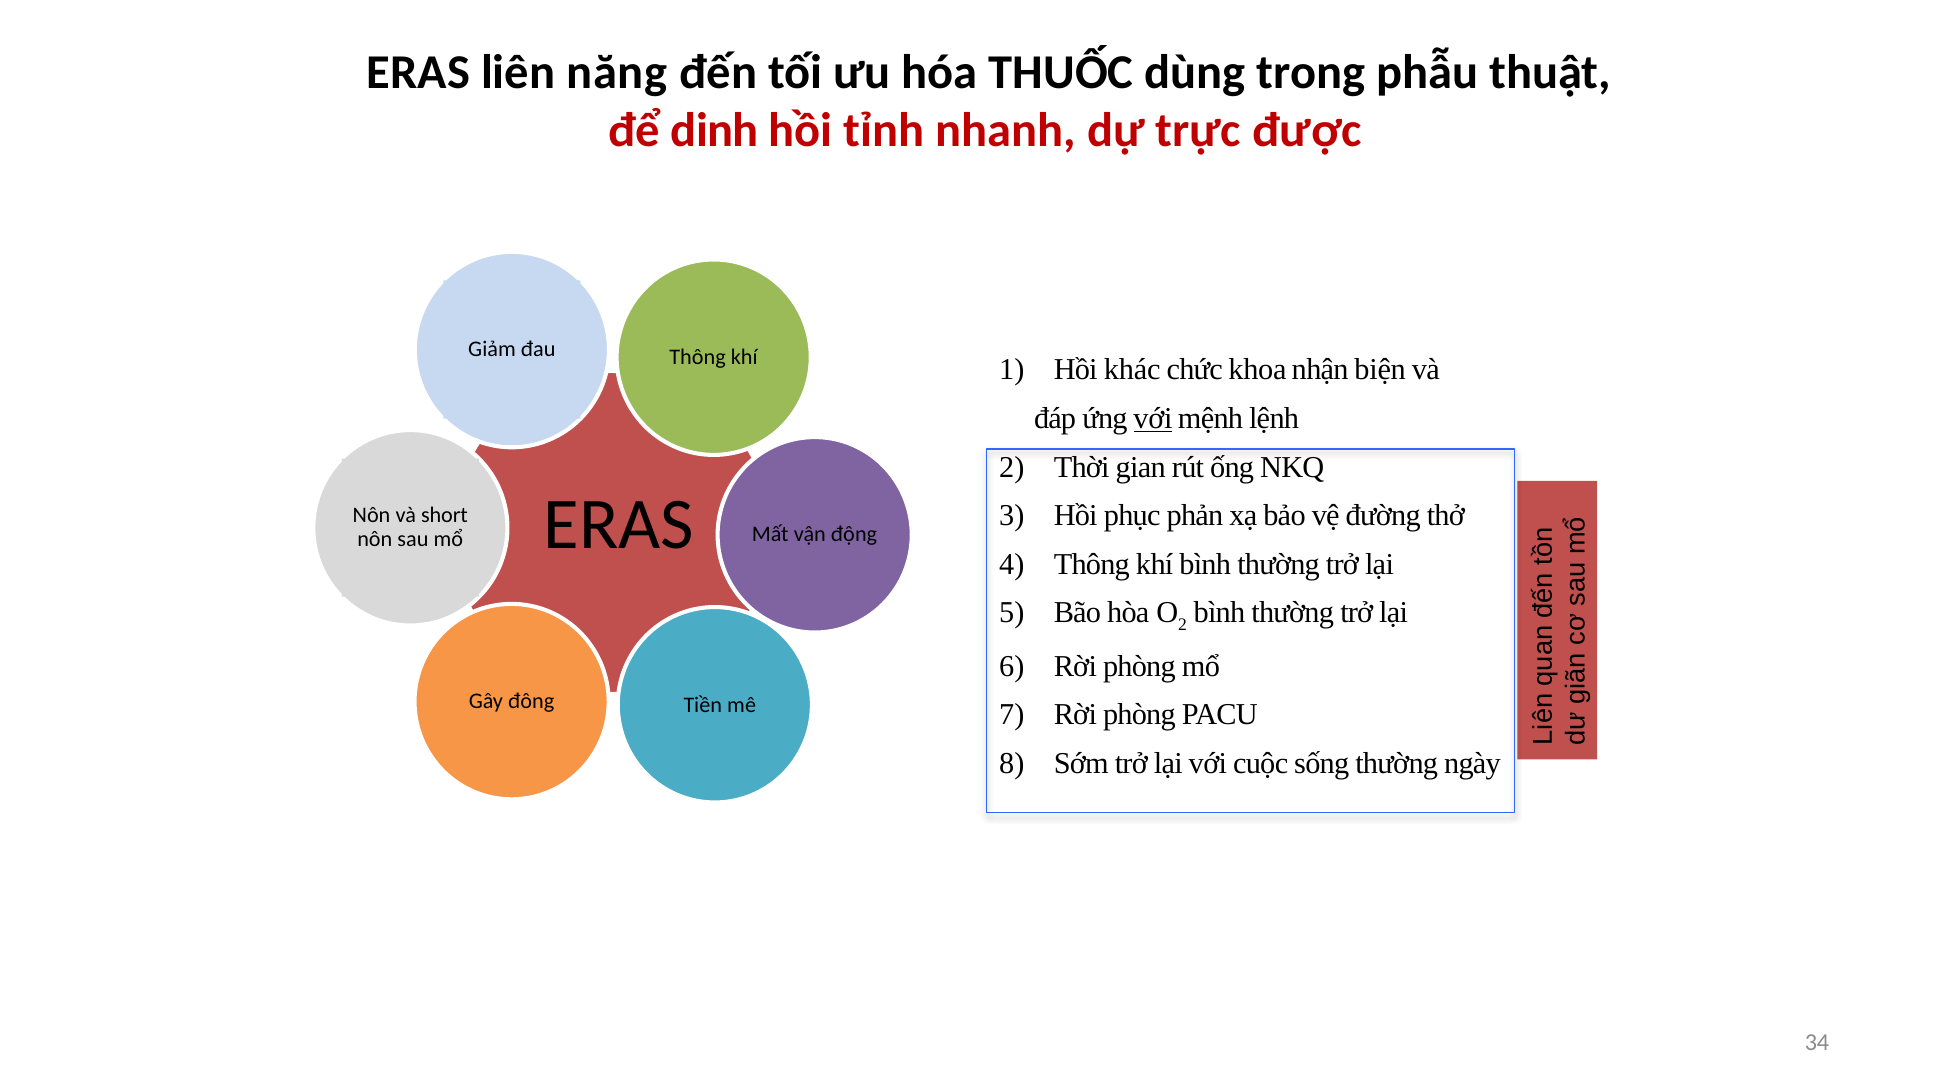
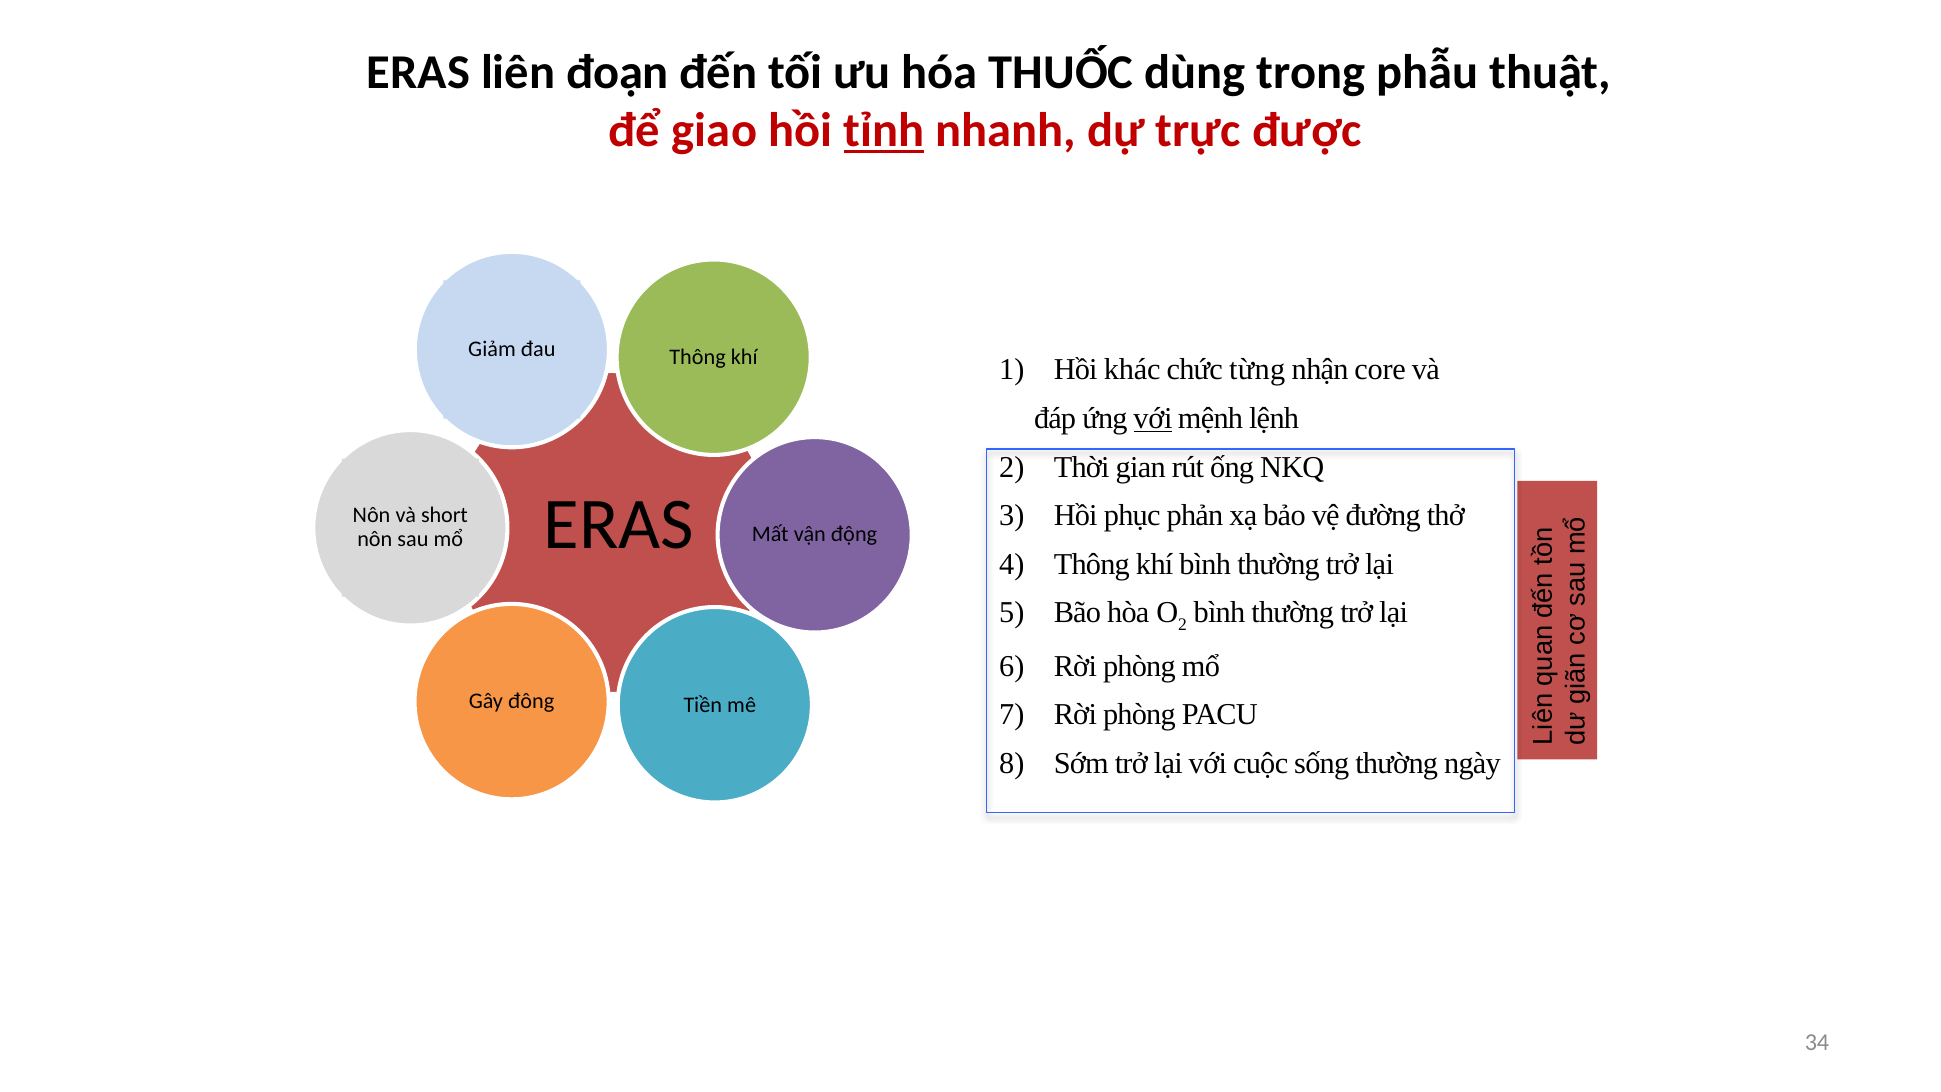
năng: năng -> đoạn (617, 72)
dinh: dinh -> giao (714, 130)
tỉnh underline: none -> present (884, 130)
khoa: khoa -> từng (1257, 370)
biện: biện -> core (1380, 370)
